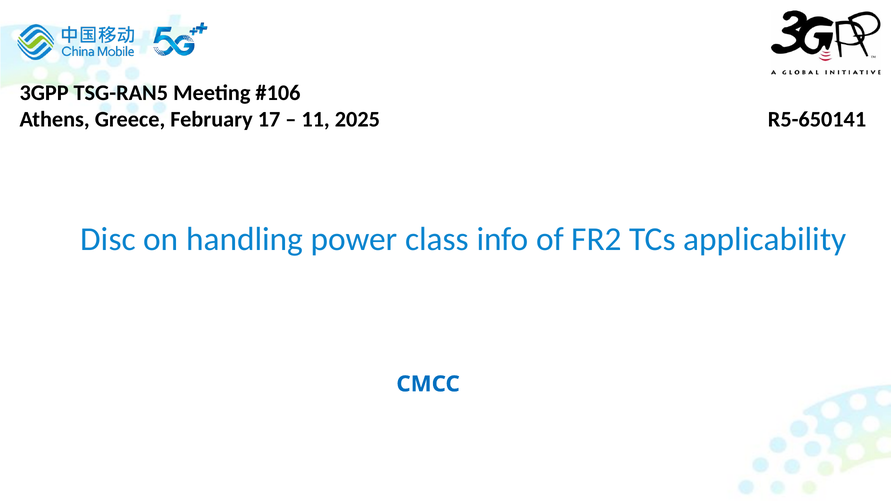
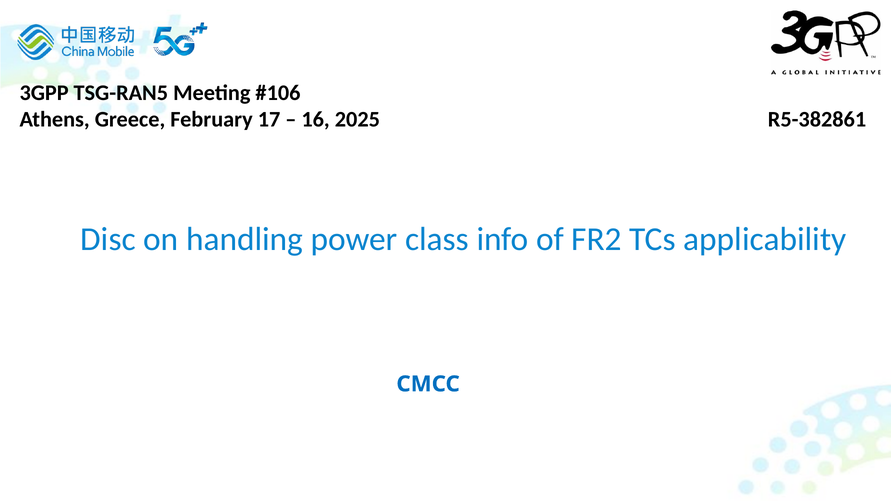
11: 11 -> 16 (316, 120)
R5-650141: R5-650141 -> R5-382861 (817, 120)
